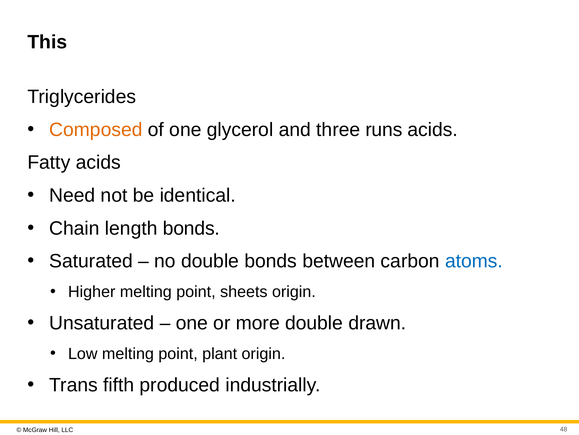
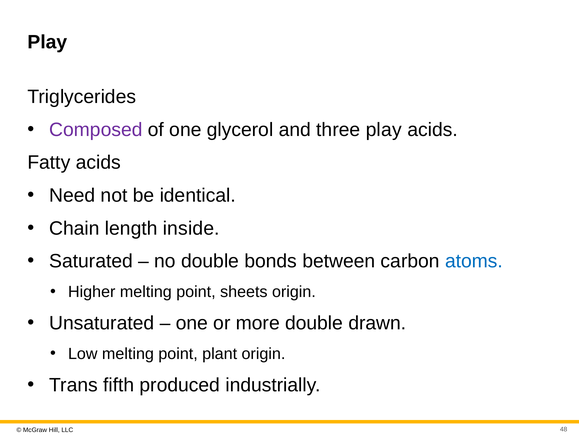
This: This -> Play (47, 42)
Composed colour: orange -> purple (96, 129)
three runs: runs -> play (384, 129)
length bonds: bonds -> inside (191, 228)
